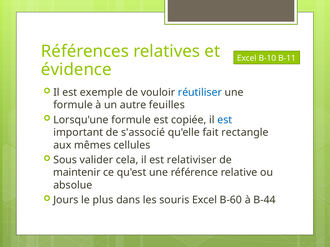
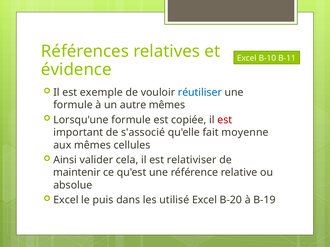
autre feuilles: feuilles -> mêmes (167, 105)
est colour: blue -> red (225, 120)
rectangle: rectangle -> moyenne (245, 133)
Sous: Sous -> Ainsi (65, 160)
Jours: Jours -> Excel (66, 200)
plus: plus -> puis (103, 200)
souris: souris -> utilisé (174, 200)
B-60: B-60 -> B-20 (231, 200)
B-44: B-44 -> B-19 (265, 200)
